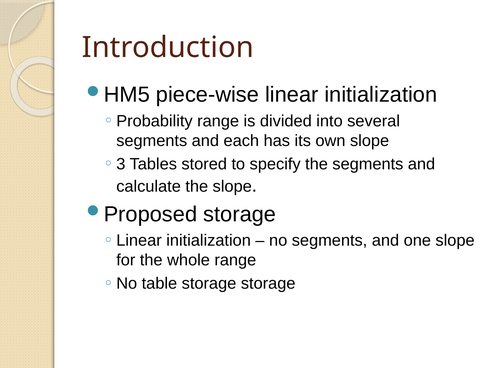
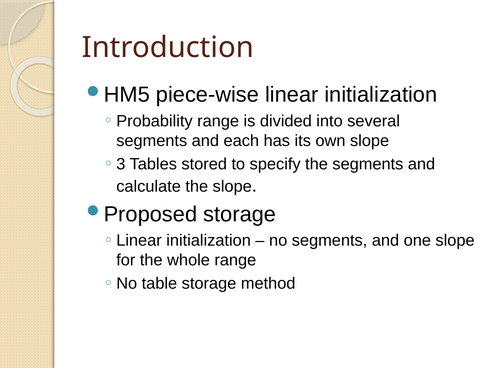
storage storage: storage -> method (268, 284)
